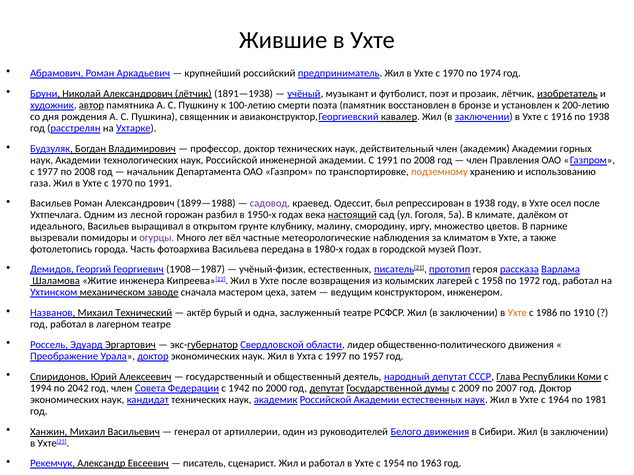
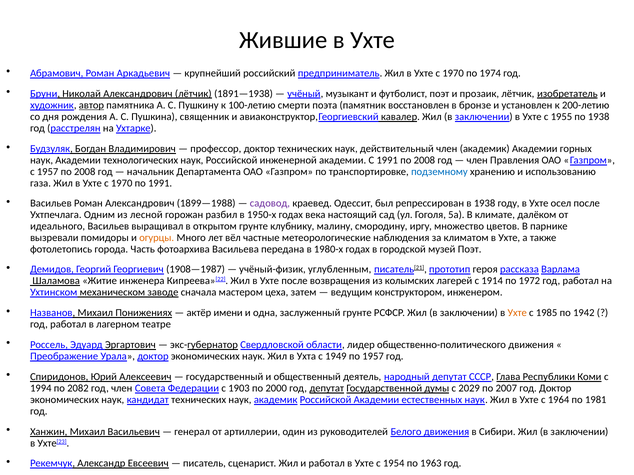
1916: 1916 -> 1955 (561, 117)
с 1977: 1977 -> 1957 (48, 172)
подземному colour: orange -> blue (439, 172)
настоящий underline: present -> none (352, 215)
огурцы colour: purple -> orange (157, 238)
учёный-физик естественных: естественных -> углубленным (340, 270)
1958: 1958 -> 1914 (492, 281)
Технический: Технический -> Понижениях (144, 313)
бурый: бурый -> имени (228, 313)
заслуженный театре: театре -> грунте (357, 313)
1986: 1986 -> 1985 (547, 313)
1910: 1910 -> 1942 (584, 313)
1997: 1997 -> 1949 (336, 357)
2042: 2042 -> 2082 (78, 389)
1942: 1942 -> 1903 (239, 389)
2009: 2009 -> 2029 (469, 389)
